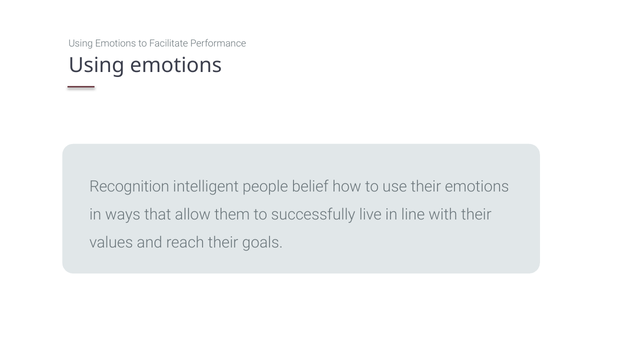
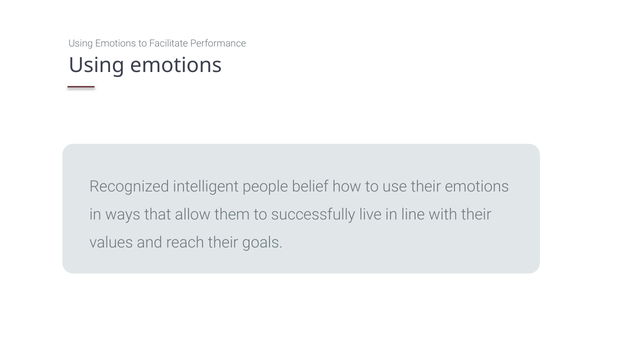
Recognition: Recognition -> Recognized (129, 187)
